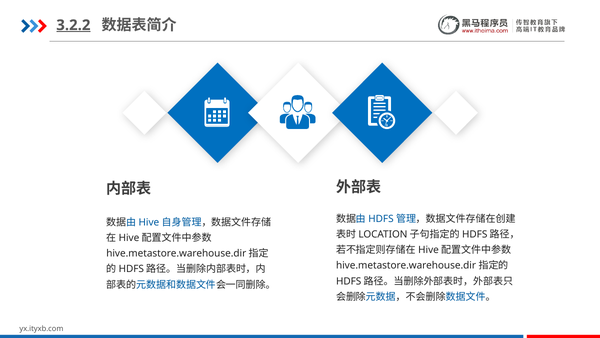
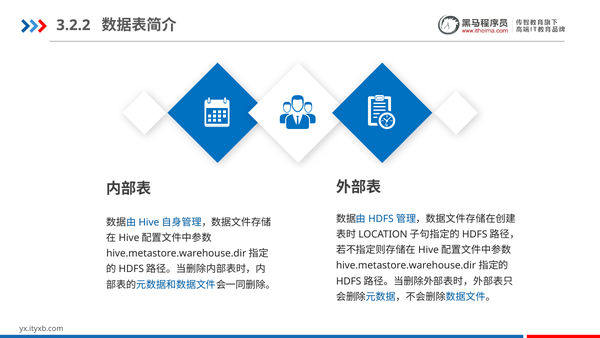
3.2.2 underline: present -> none (73, 25)
